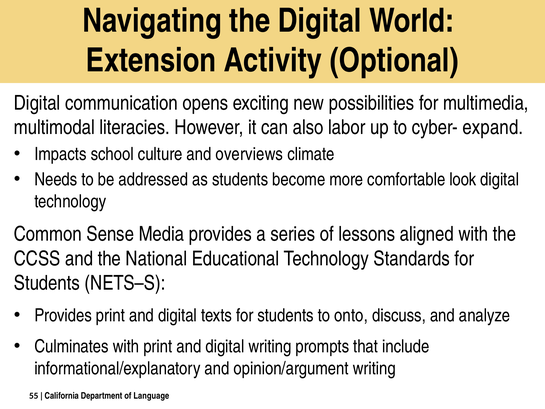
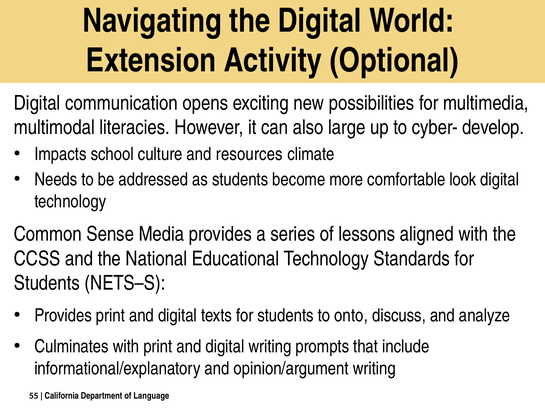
labor: labor -> large (347, 127)
expand: expand -> develop (493, 127)
overviews: overviews -> resources (249, 154)
